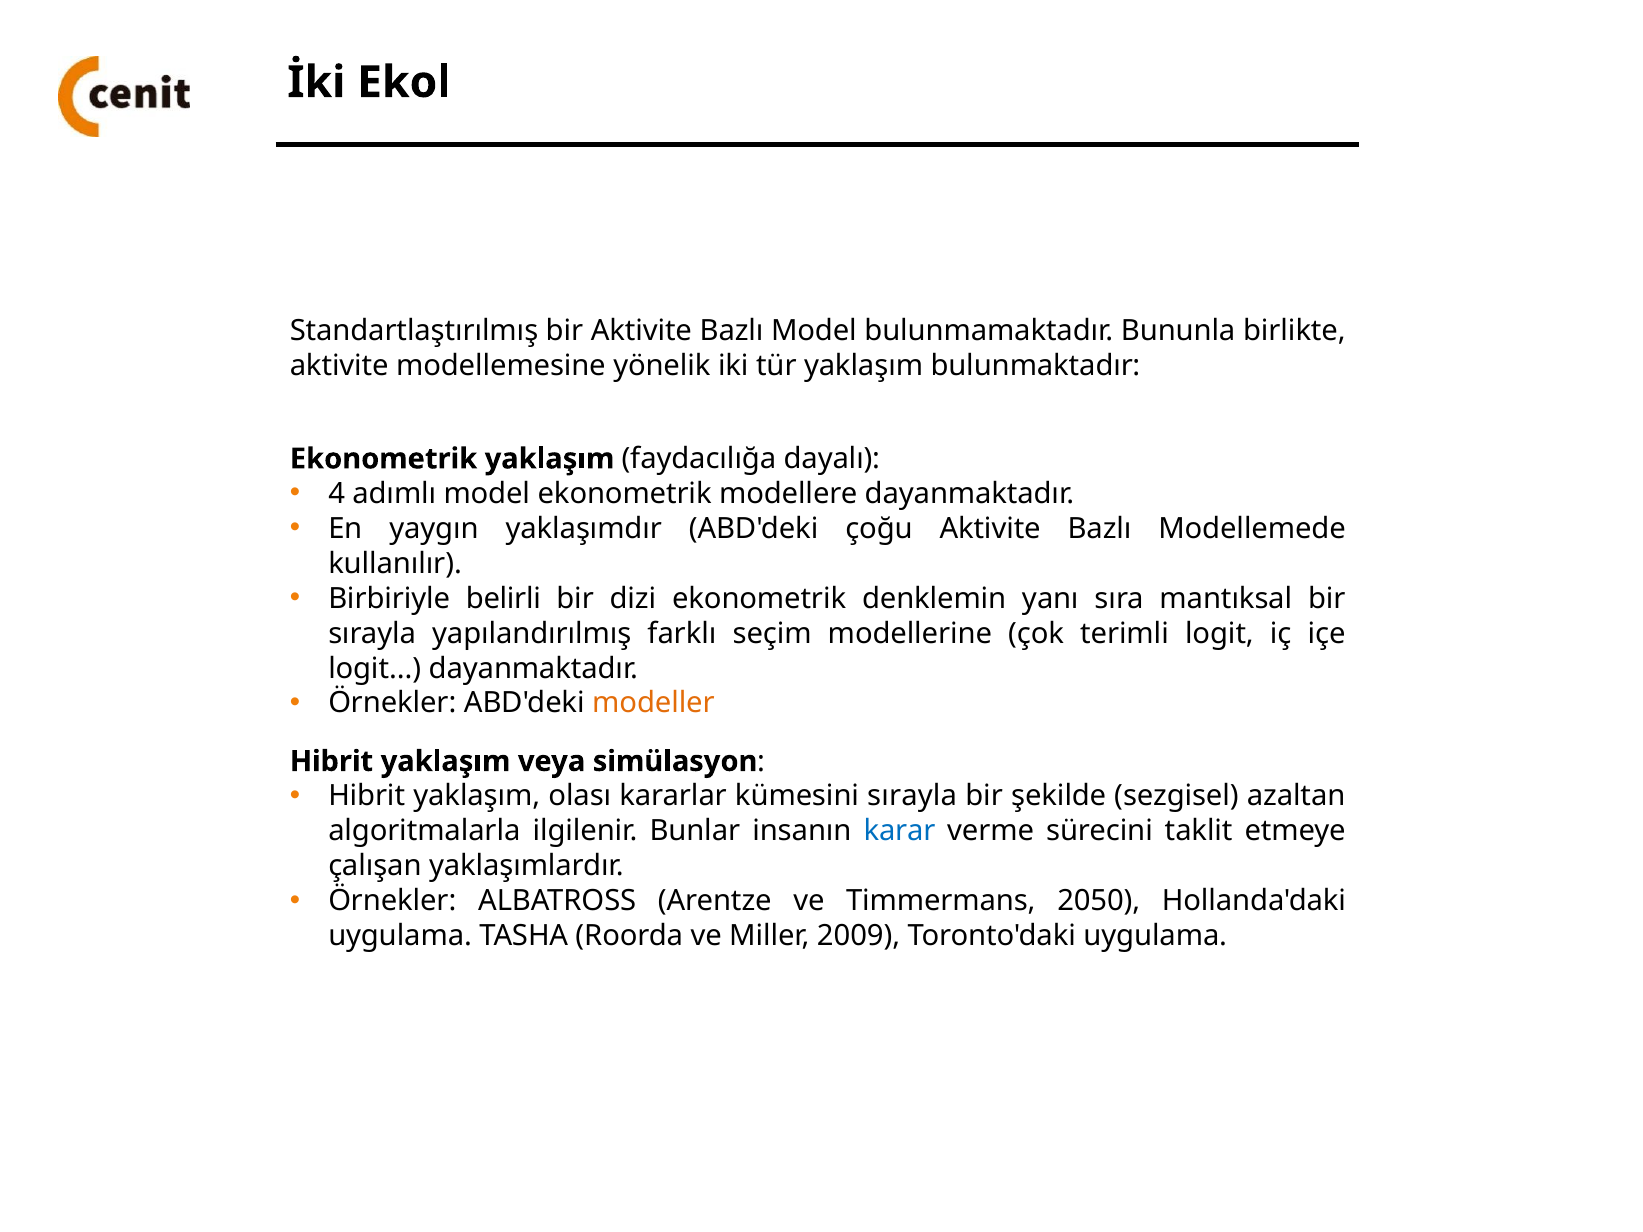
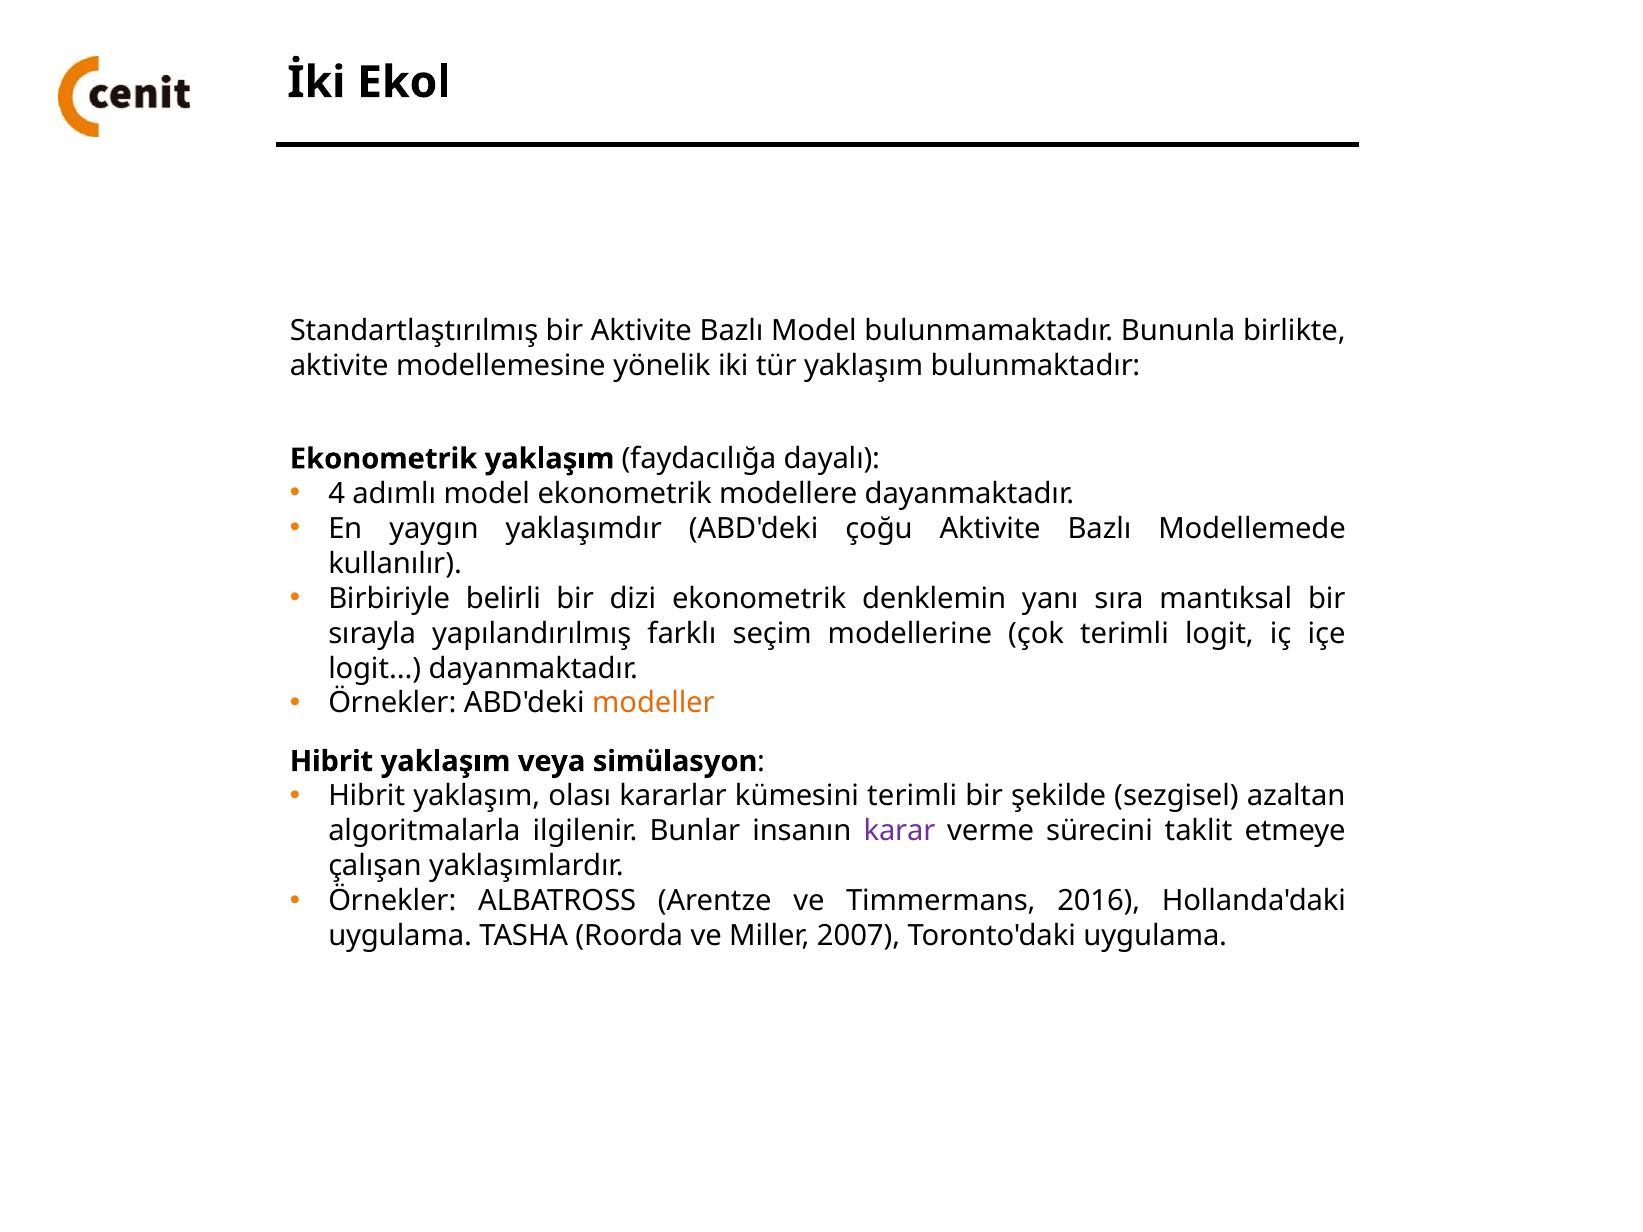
kümesini sırayla: sırayla -> terimli (912, 796)
karar colour: blue -> purple (899, 831)
2050: 2050 -> 2016 (1099, 901)
2009: 2009 -> 2007 (859, 936)
